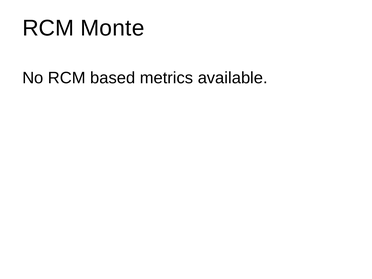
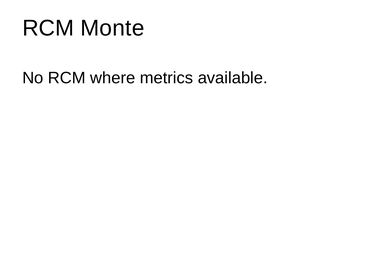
based: based -> where (113, 78)
